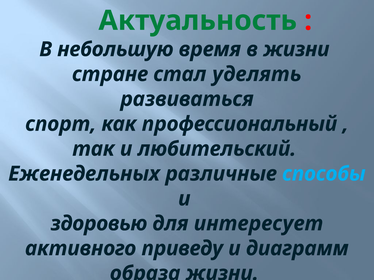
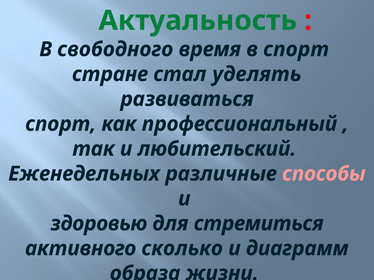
небольшую: небольшую -> свободного (115, 49)
в жизни: жизни -> спорт (296, 49)
способы colour: light blue -> pink (324, 174)
интересует: интересует -> стремиться (259, 224)
приведу: приведу -> сколько (182, 249)
